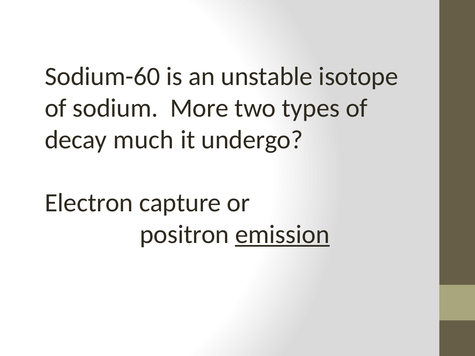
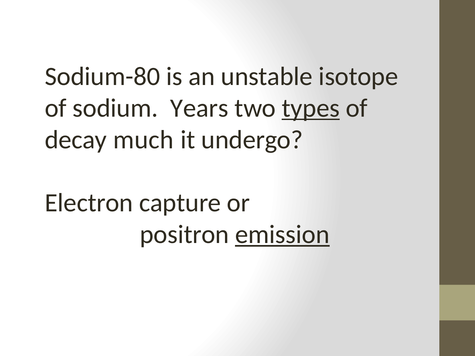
Sodium-60: Sodium-60 -> Sodium-80 (102, 76)
More: More -> Years (199, 108)
types underline: none -> present (311, 108)
